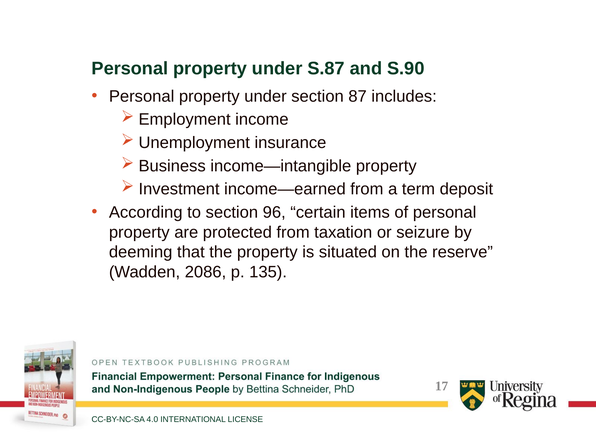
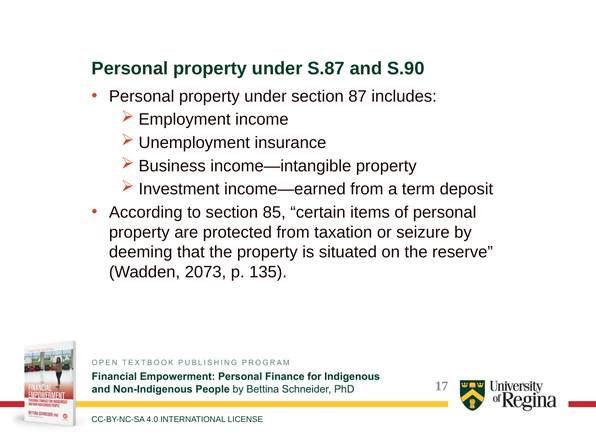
96: 96 -> 85 (274, 212)
2086: 2086 -> 2073 (205, 272)
